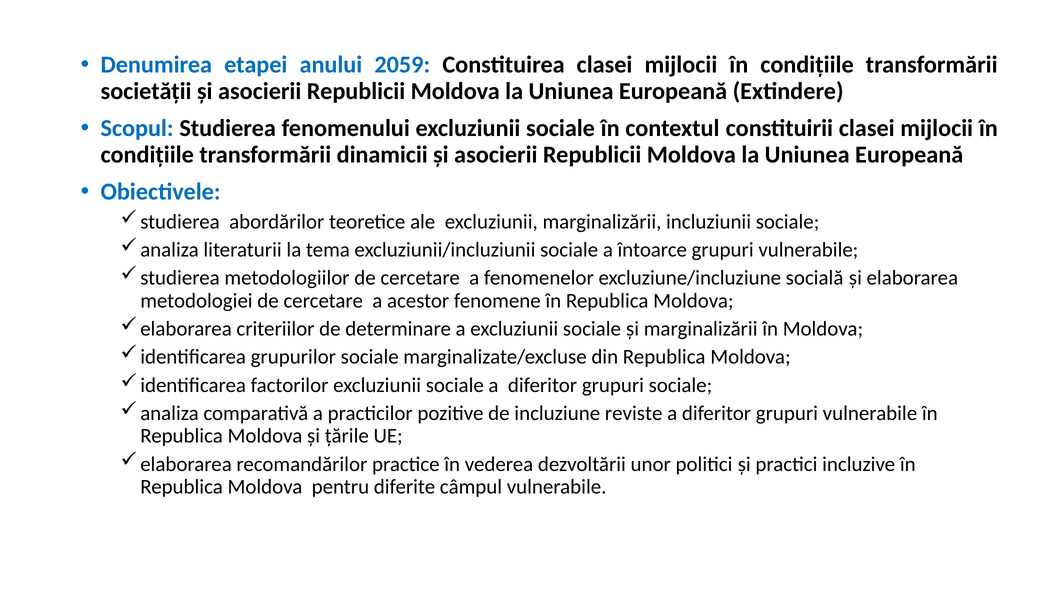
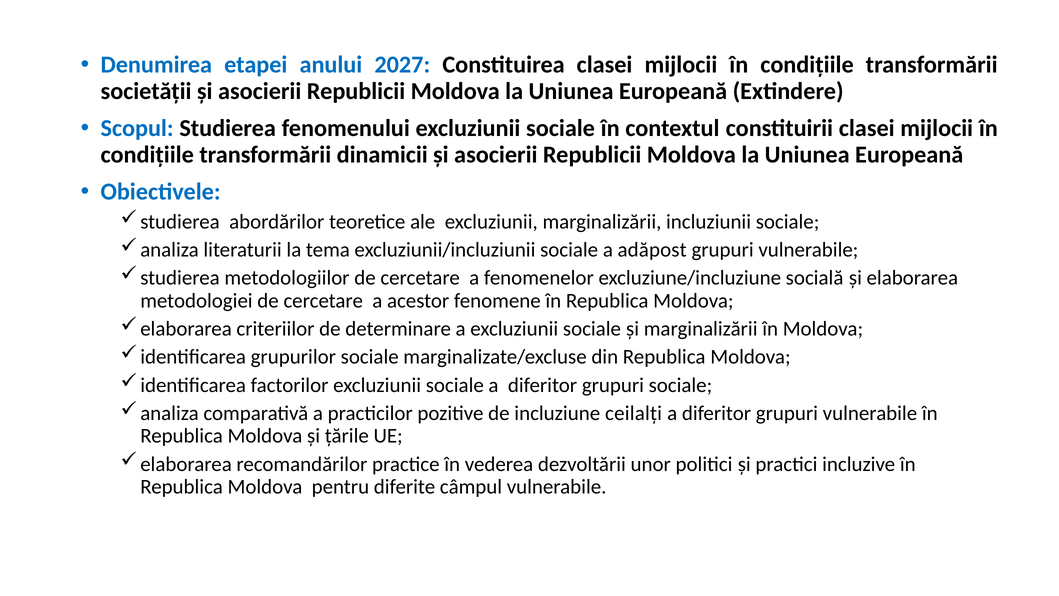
2059: 2059 -> 2027 (402, 65)
întoarce: întoarce -> adăpost (652, 250)
reviste: reviste -> ceilalți (634, 413)
